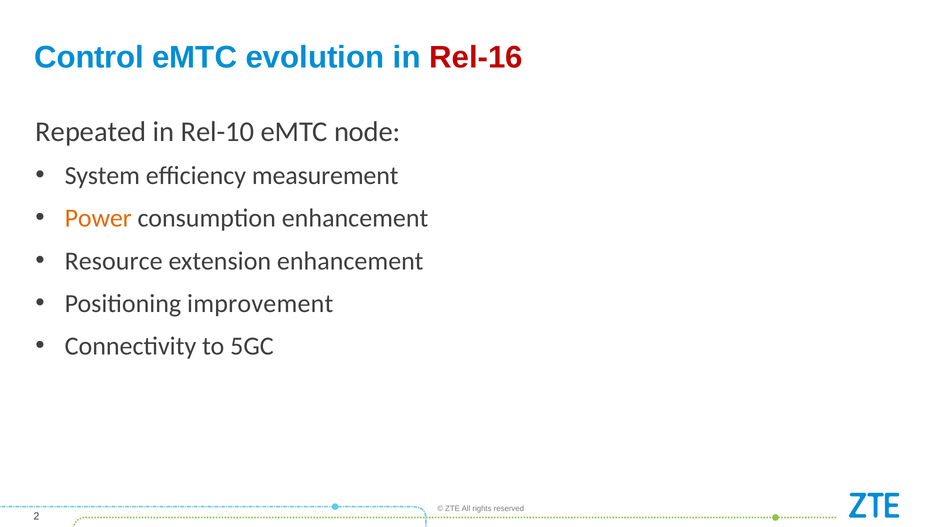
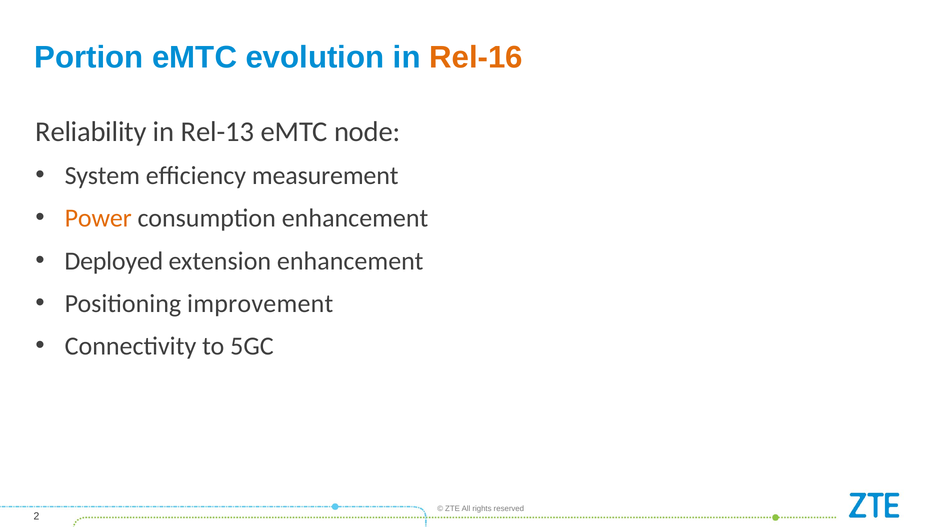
Control: Control -> Portion (89, 57)
Rel-16 colour: red -> orange (476, 57)
Repeated: Repeated -> Reliability (91, 131)
Rel-10: Rel-10 -> Rel-13 (217, 131)
Resource: Resource -> Deployed (114, 261)
